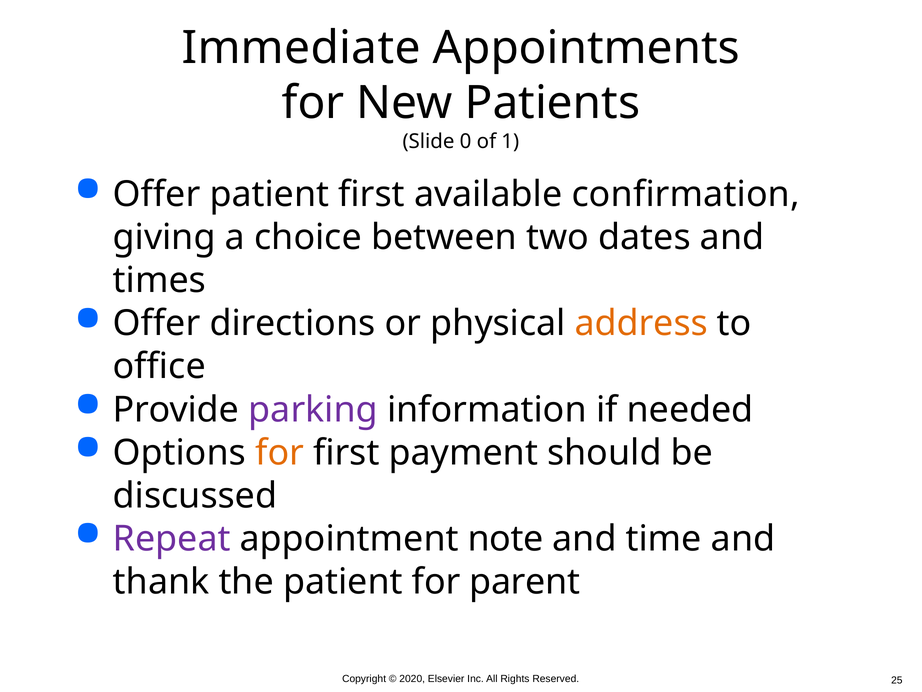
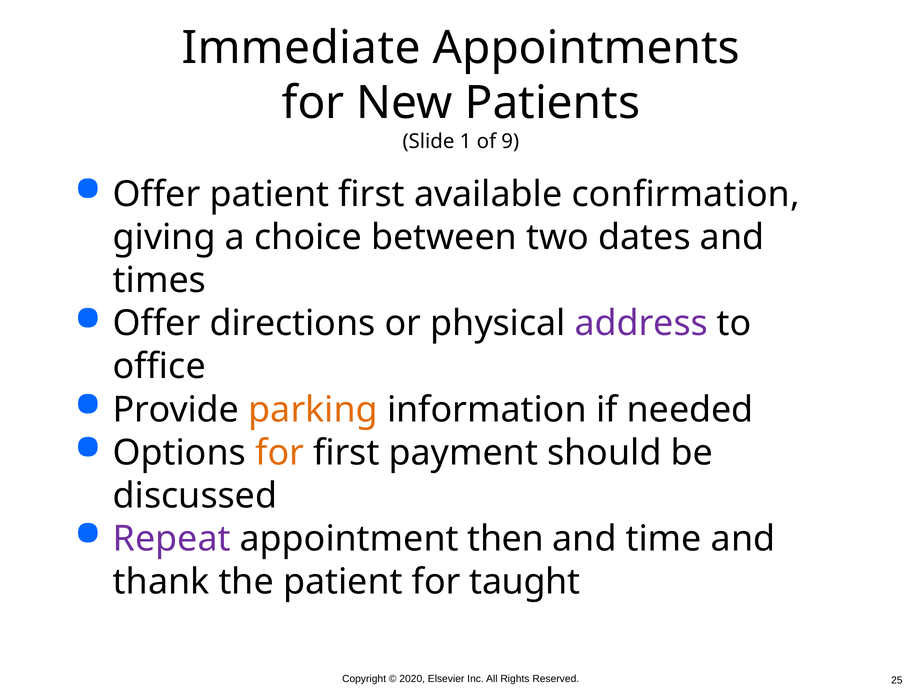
0: 0 -> 1 (466, 141)
1: 1 -> 9 (510, 141)
address colour: orange -> purple (641, 323)
parking colour: purple -> orange (313, 409)
note: note -> then (506, 539)
parent: parent -> taught (525, 582)
